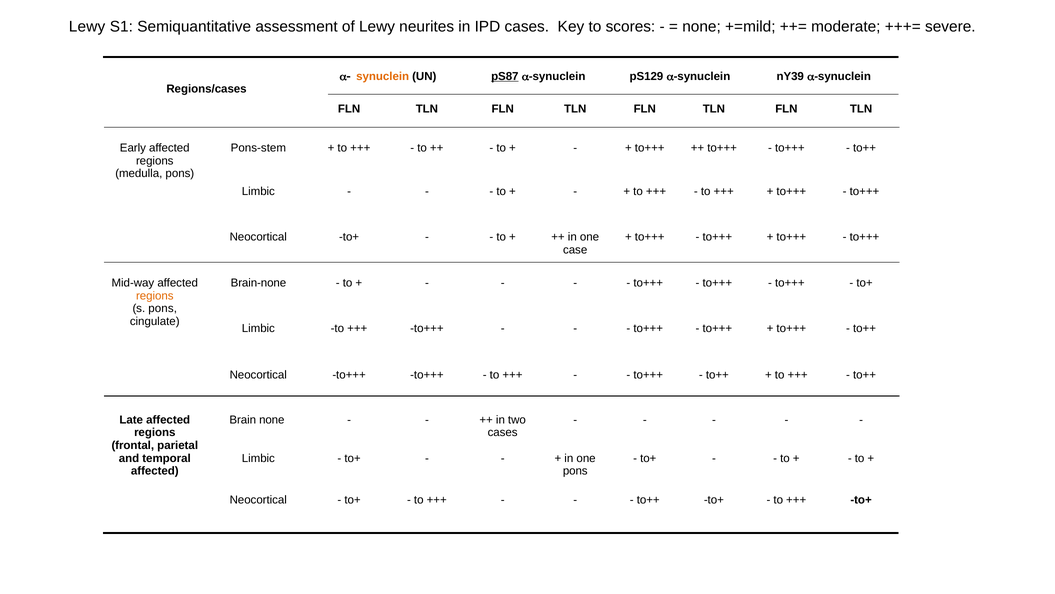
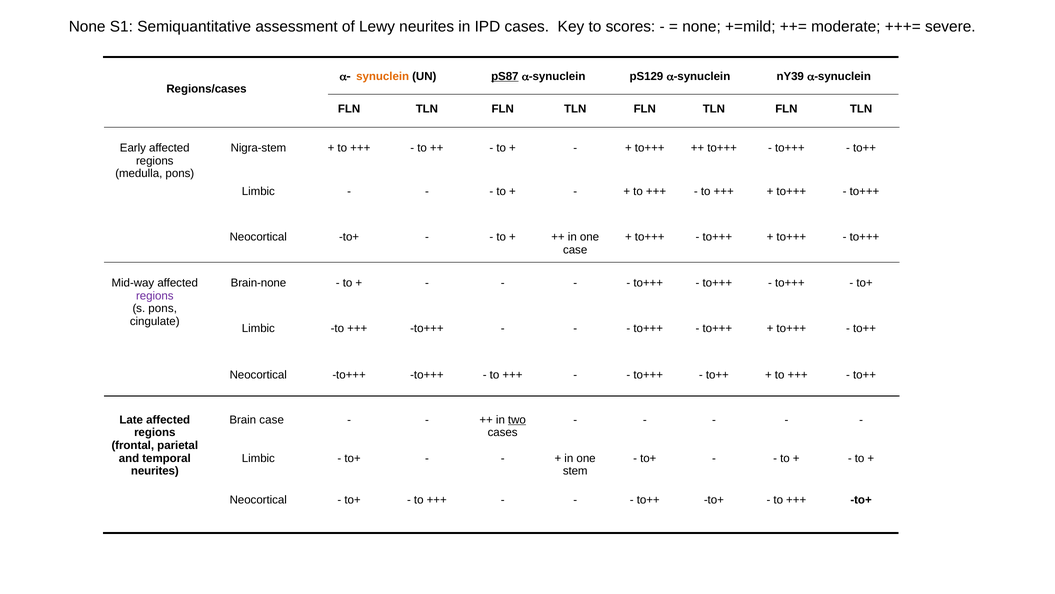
Lewy: Lewy -> None (87, 27)
Pons-stem: Pons-stem -> Nigra-stem (258, 148)
regions colour: orange -> purple (155, 295)
Brain none: none -> case (272, 419)
two underline: none -> present (517, 419)
affected: affected -> neurites (155, 471)
pons: pons -> stem (575, 471)
